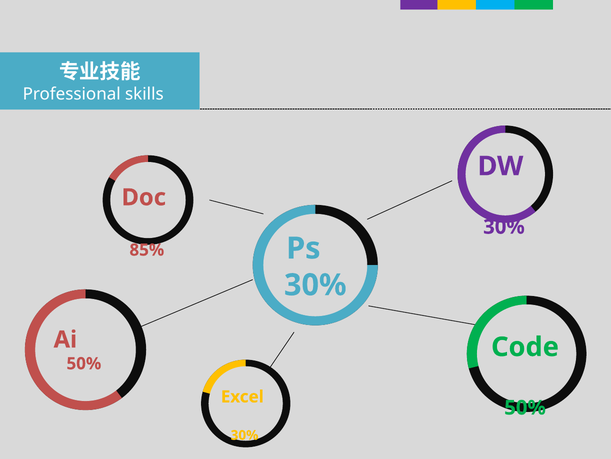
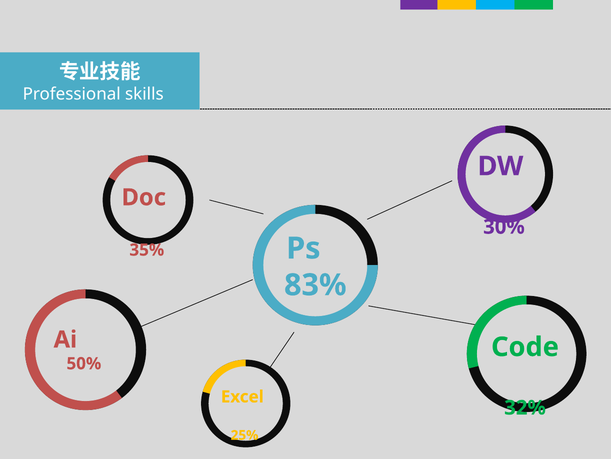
85%: 85% -> 35% (147, 250)
30%: 30% -> 83% (315, 285)
50%: 50% -> 32% (525, 407)
30%: 30% -> 25% (245, 435)
